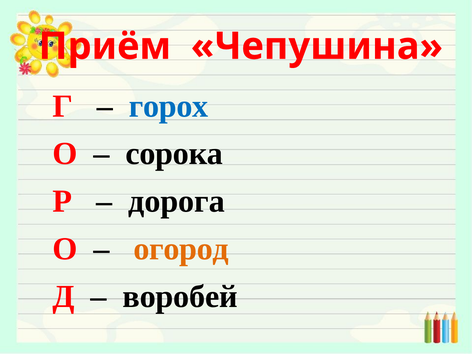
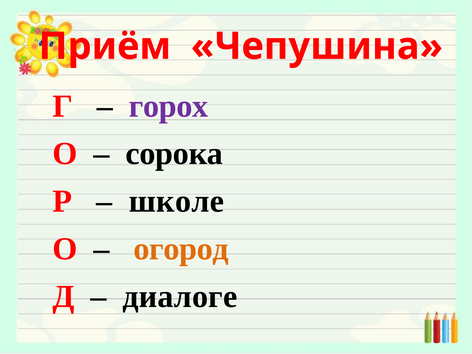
горох colour: blue -> purple (169, 106)
дорога: дорога -> школе (176, 201)
воробей: воробей -> диалоге (180, 297)
